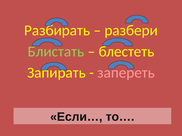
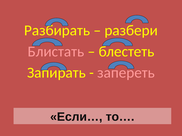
Блистать colour: light green -> pink (56, 52)
